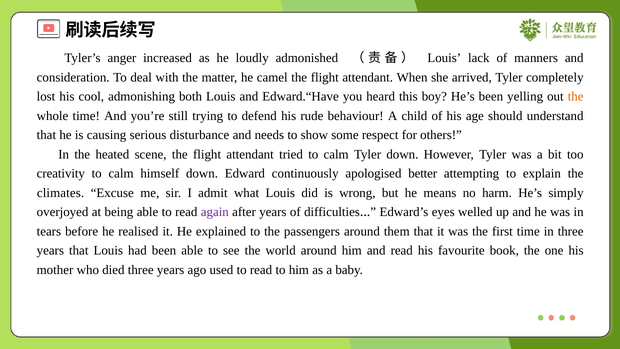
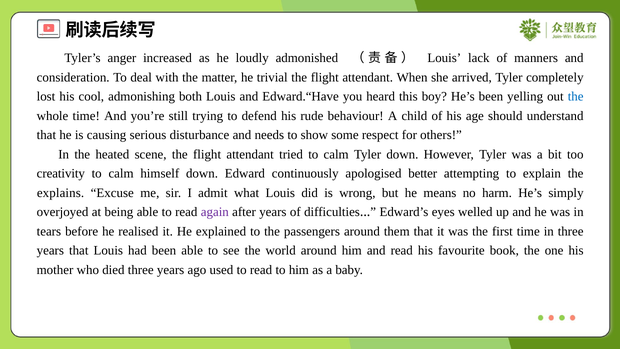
camel: camel -> trivial (272, 77)
the colour: orange -> blue (576, 97)
climates: climates -> explains (61, 193)
